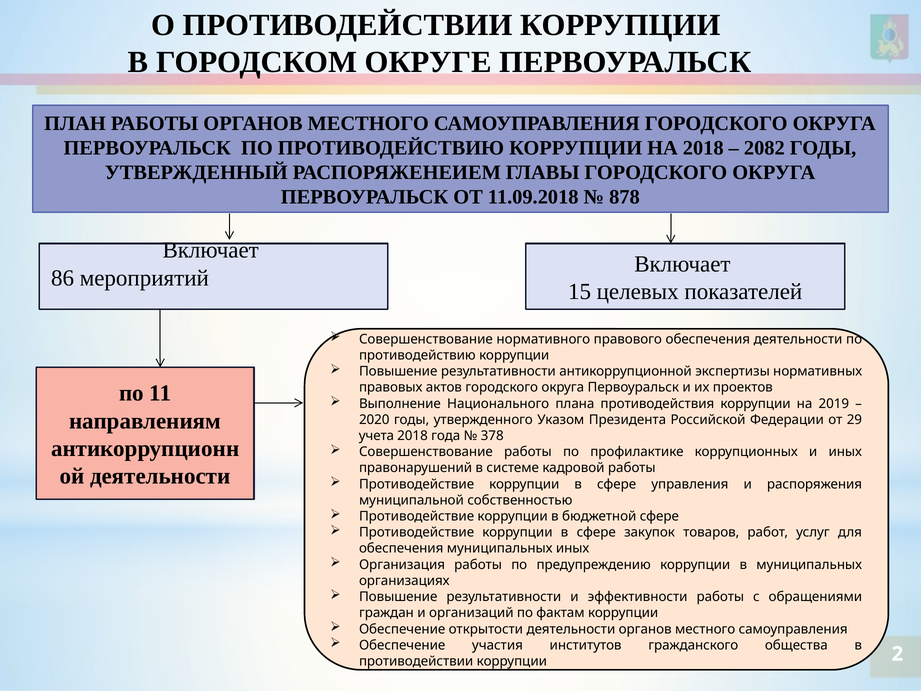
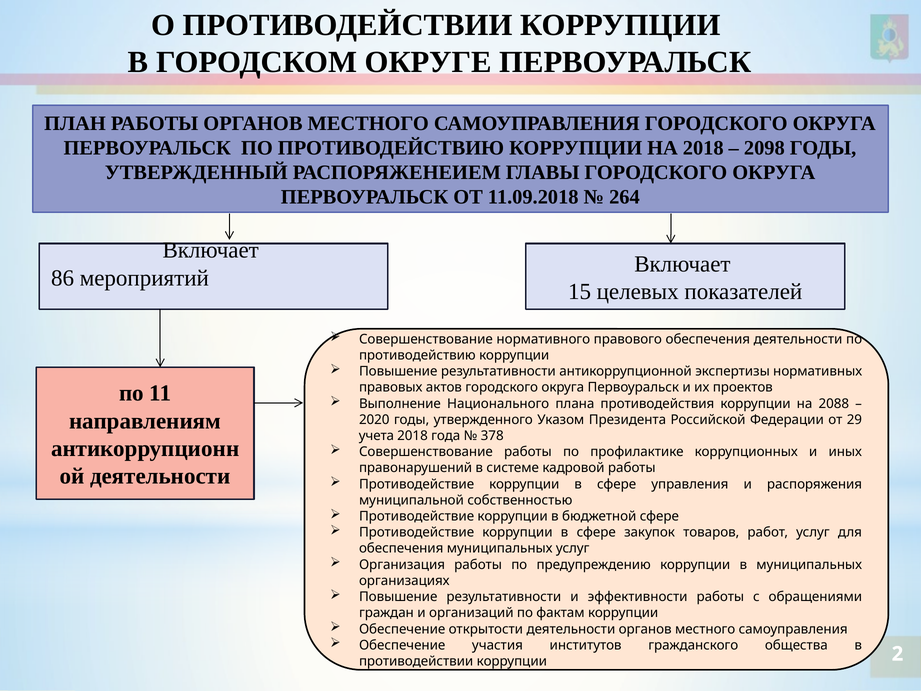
2082: 2082 -> 2098 (764, 148)
878: 878 -> 264 (624, 197)
2019: 2019 -> 2088 (834, 403)
муниципальных иных: иных -> услуг (573, 548)
